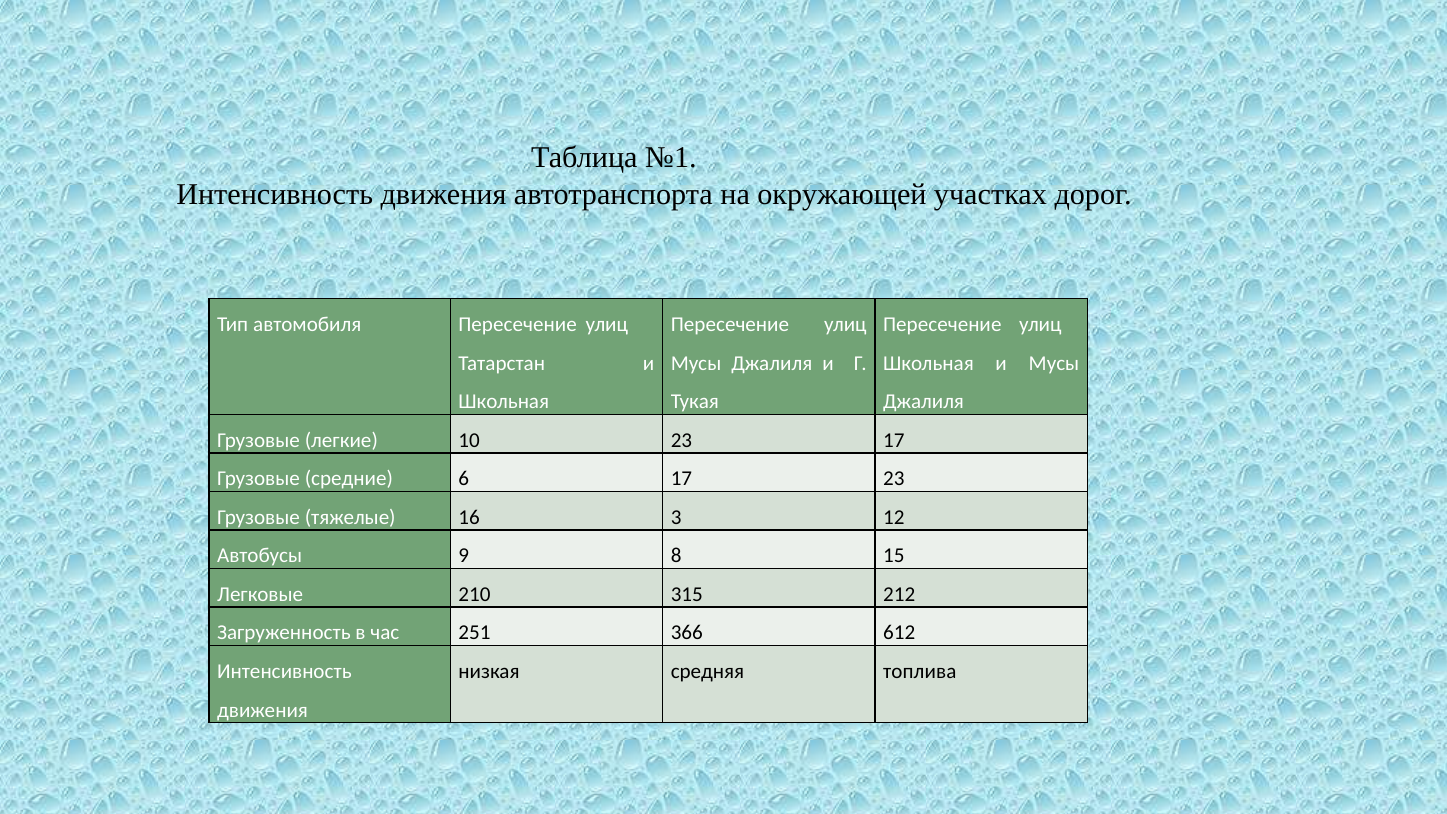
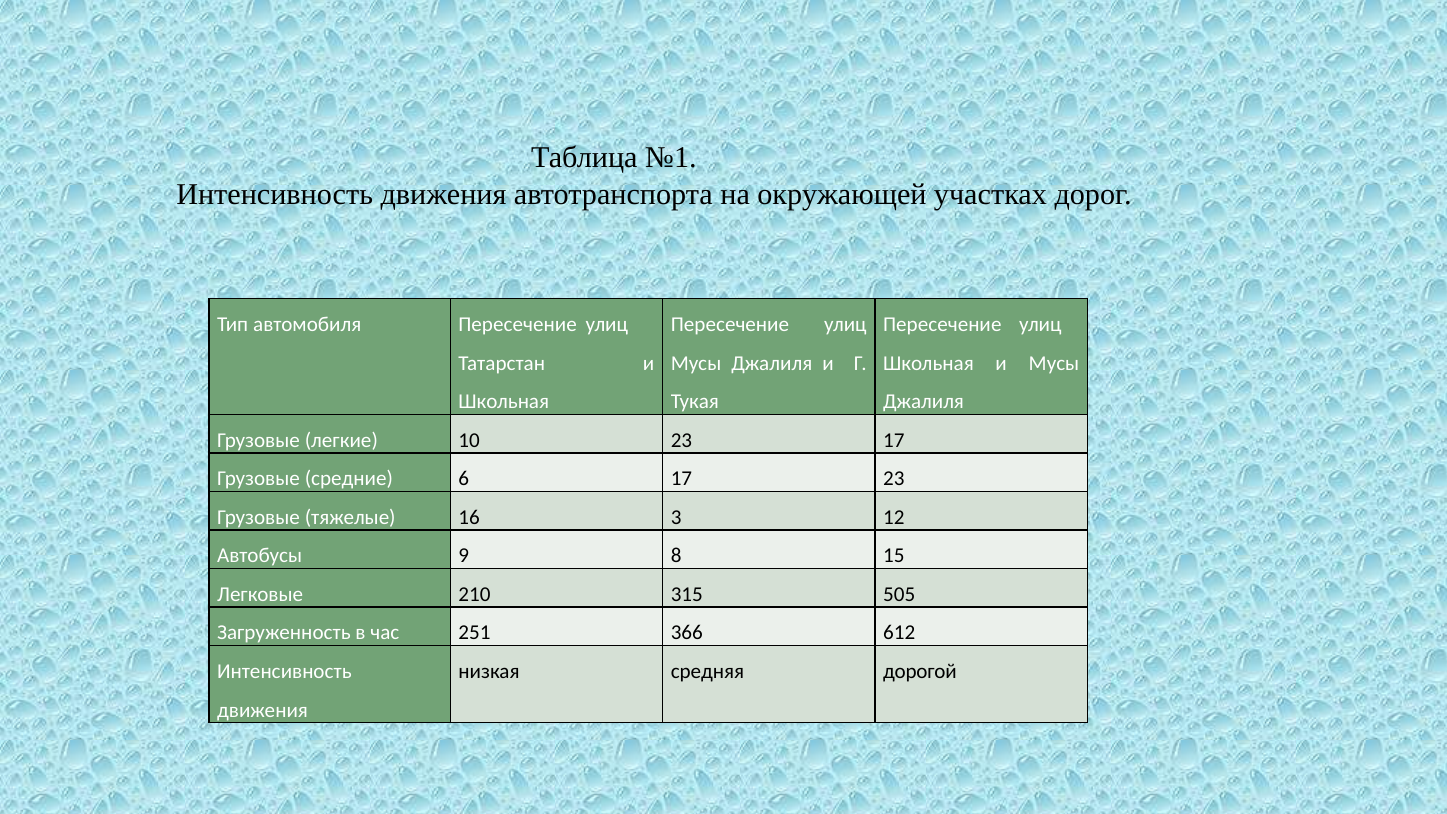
212: 212 -> 505 (899, 594)
топлива: топлива -> дорогой (920, 671)
